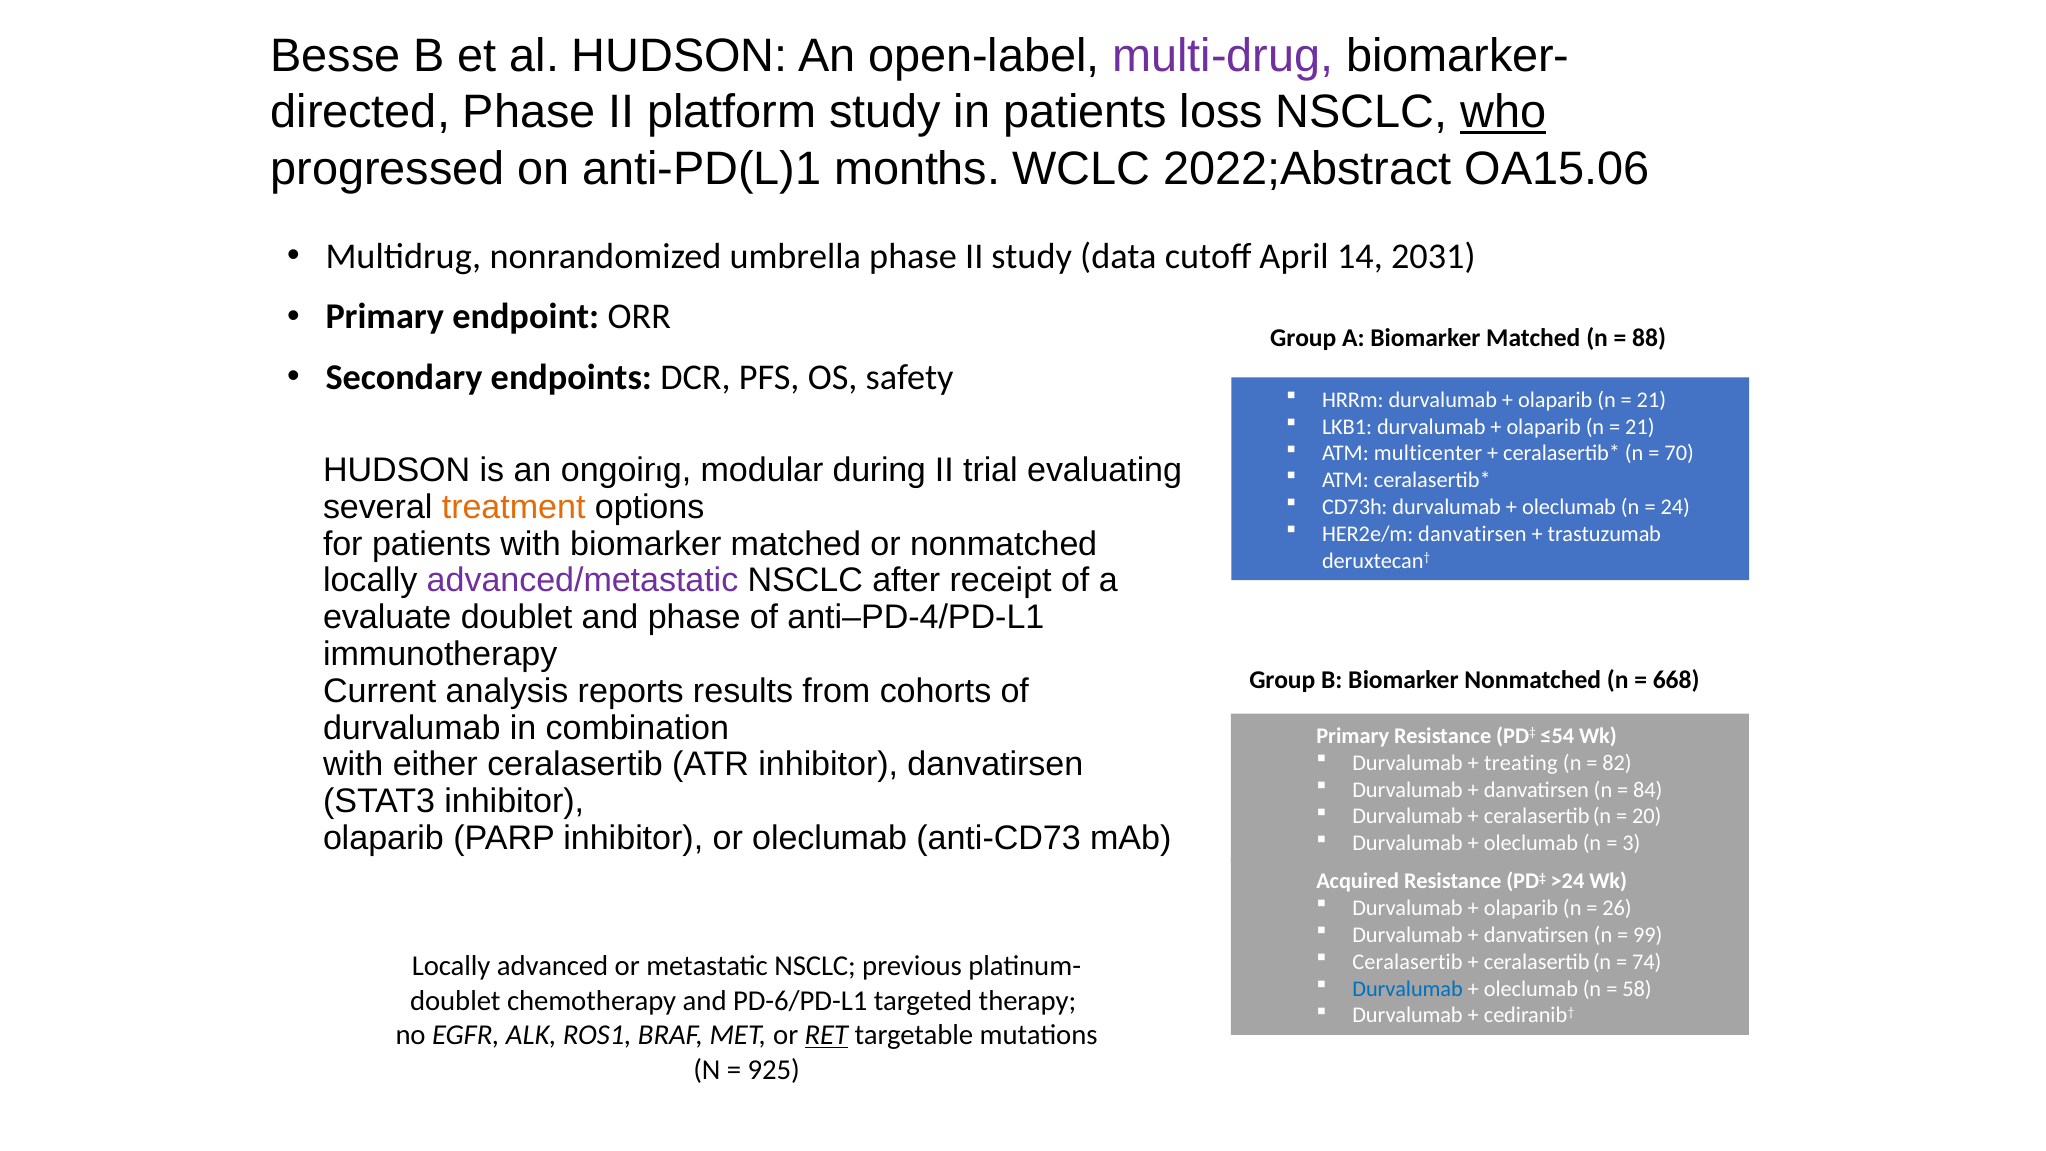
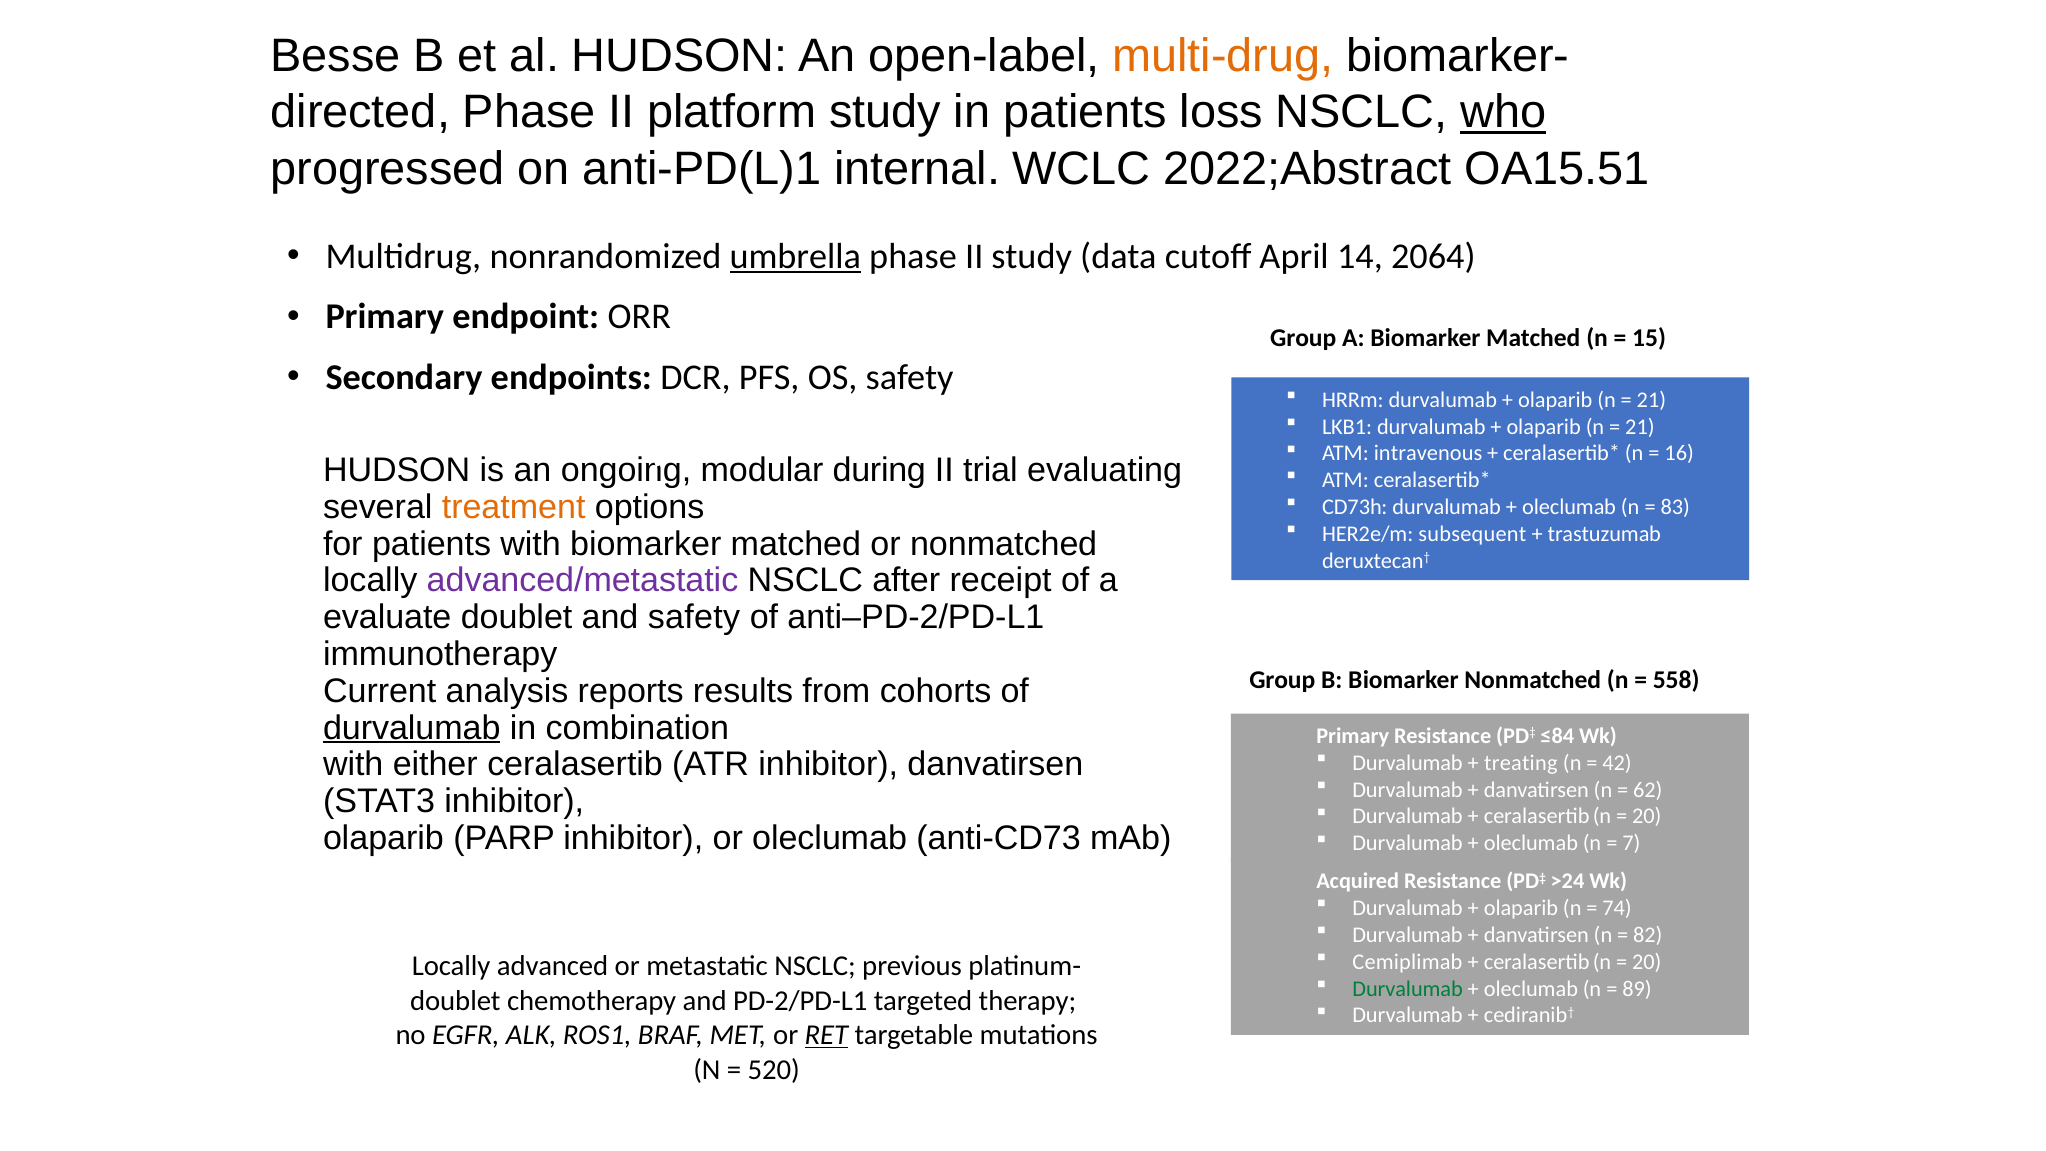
multi-drug colour: purple -> orange (1223, 56)
months: months -> internal (917, 169)
OA15.06: OA15.06 -> OA15.51 (1557, 169)
umbrella underline: none -> present (795, 256)
2031: 2031 -> 2064 (1433, 256)
88: 88 -> 15 (1649, 338)
multicenter: multicenter -> intravenous (1428, 453)
70: 70 -> 16 (1679, 453)
24: 24 -> 83 (1675, 507)
HER2e/m danvatirsen: danvatirsen -> subsequent (1472, 534)
and phase: phase -> safety (694, 617)
anti–PD-4/PD-L1: anti–PD-4/PD-L1 -> anti–PD-2/PD-L1 (916, 617)
668: 668 -> 558 (1676, 680)
durvalumab underline: none -> present (412, 728)
≤54: ≤54 -> ≤84 (1557, 736)
82: 82 -> 42 (1617, 763)
84: 84 -> 62 (1648, 790)
3: 3 -> 7 (1631, 843)
26: 26 -> 74 (1617, 908)
99: 99 -> 82 (1648, 935)
Ceralasertib: Ceralasertib -> Cemiplimab (1407, 962)
74: 74 -> 20 (1647, 962)
Durvalumab colour: blue -> green (1408, 989)
58: 58 -> 89 (1637, 989)
PD-6/PD-L1: PD-6/PD-L1 -> PD-2/PD-L1 (800, 1000)
925: 925 -> 520 (774, 1069)
